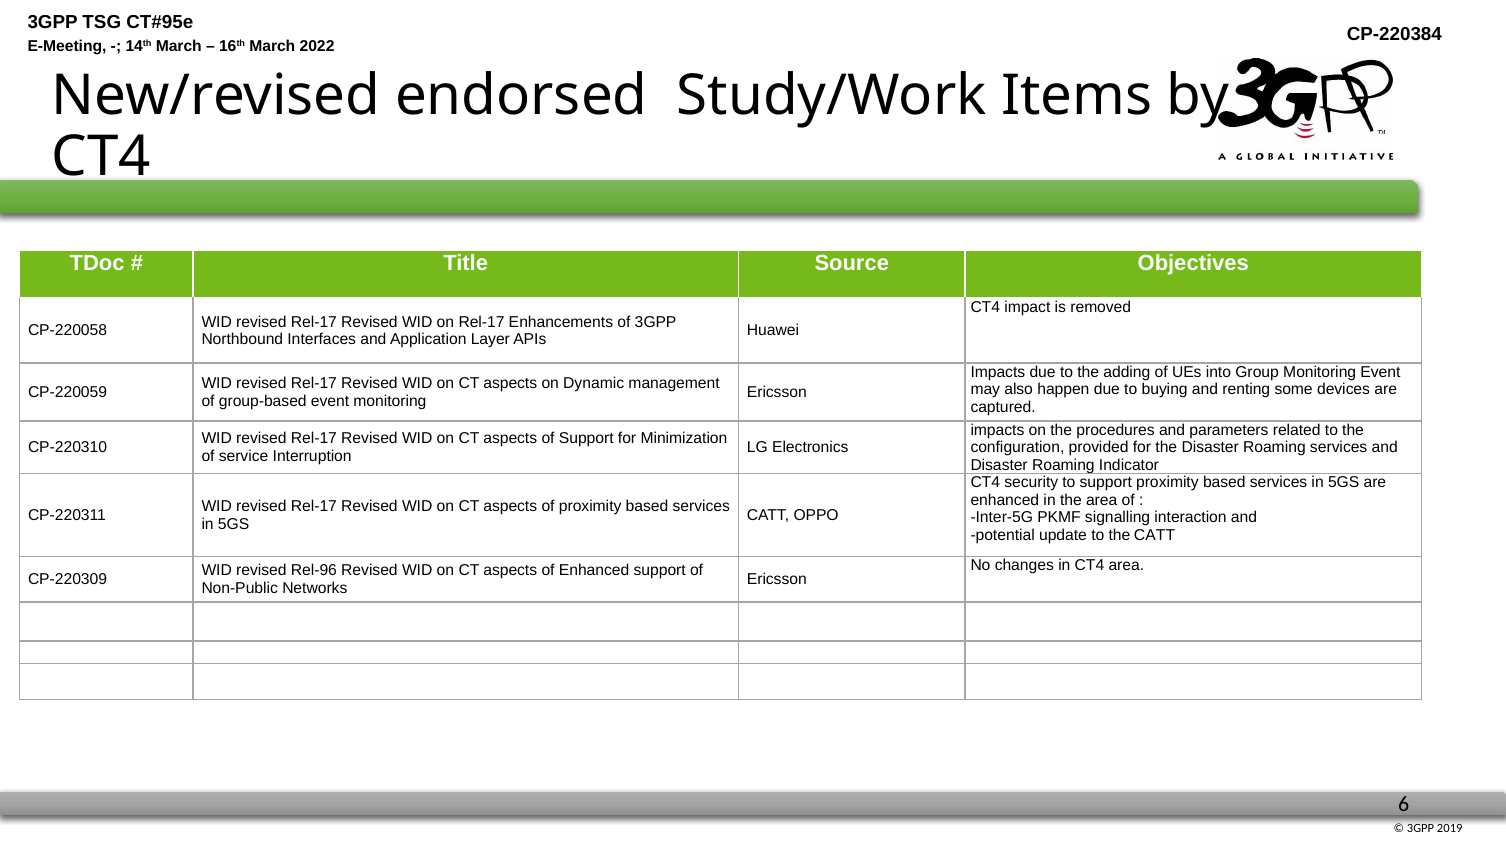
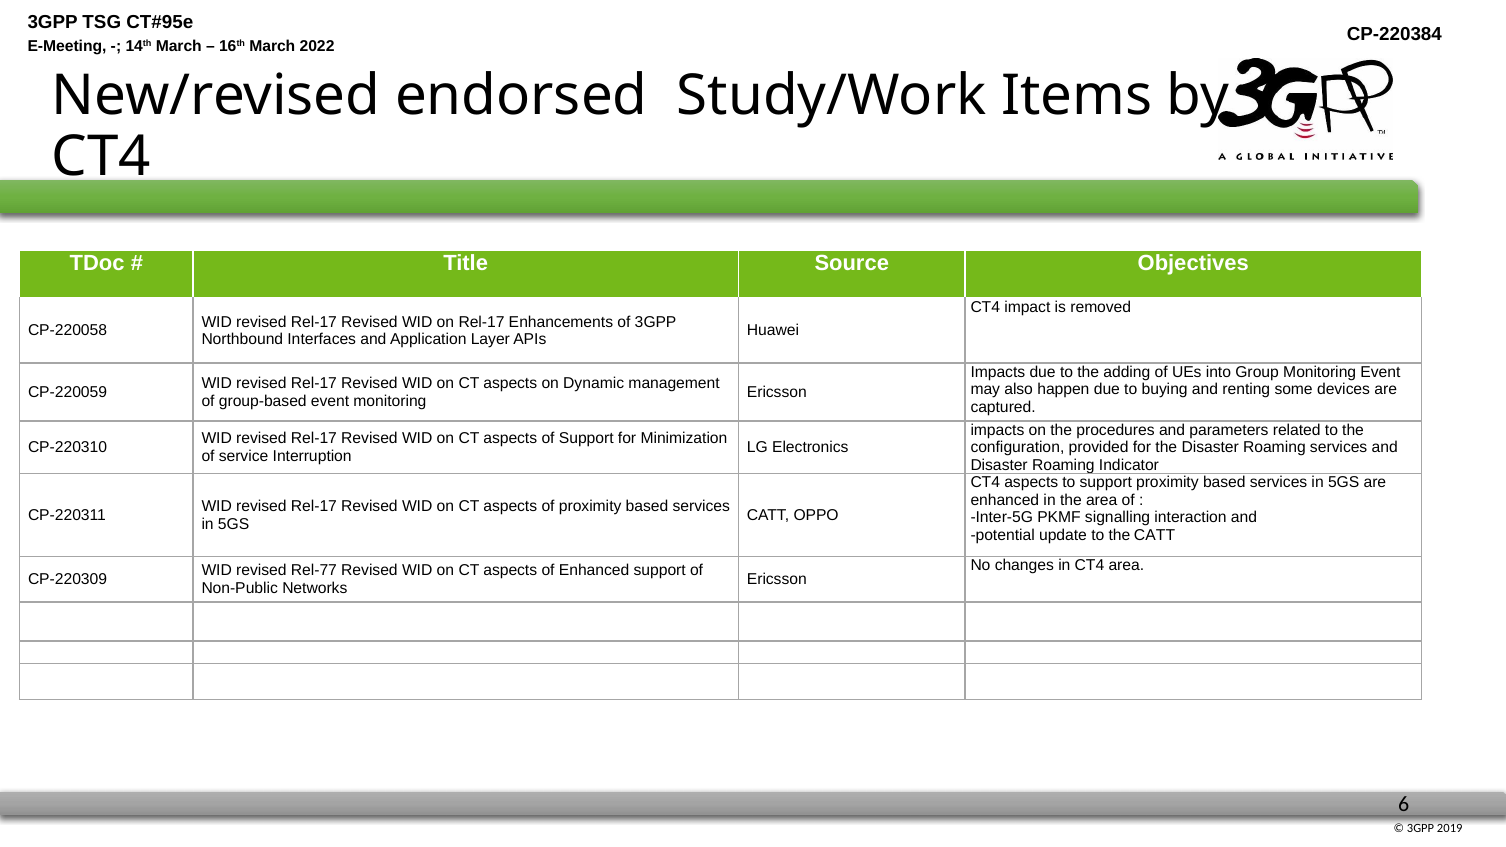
CT4 security: security -> aspects (1031, 483)
Rel-96: Rel-96 -> Rel-77 (314, 571)
